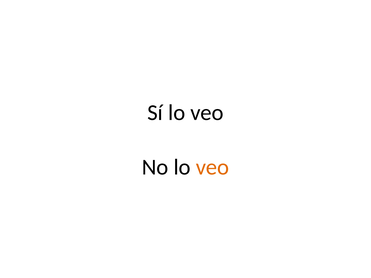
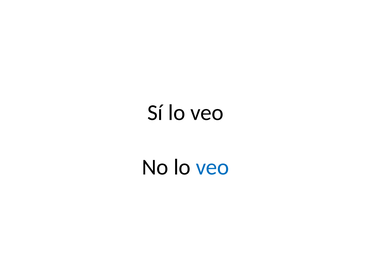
veo colour: orange -> blue (212, 167)
